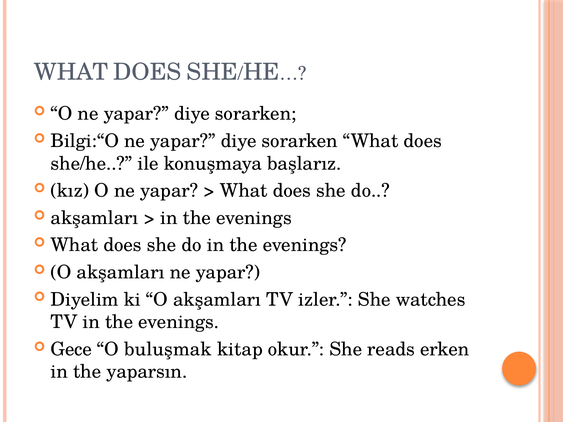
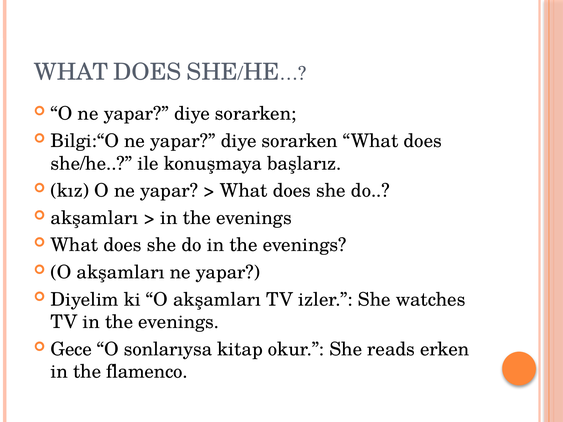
buluşmak: buluşmak -> sonlarıysa (168, 349)
yaparsın: yaparsın -> flamenco (147, 372)
